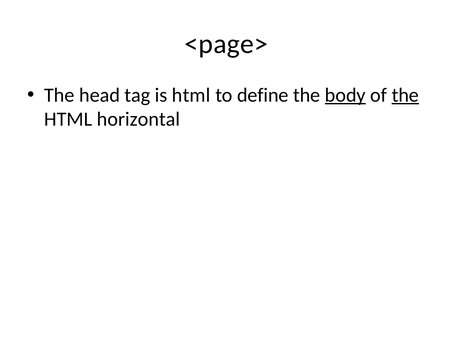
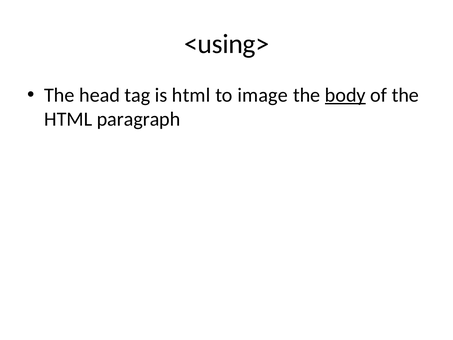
<page>: <page> -> <using> (227, 44)
define: define -> image (263, 95)
the underline: present -> none (405, 95)
horizontal: horizontal -> paragraph (139, 119)
